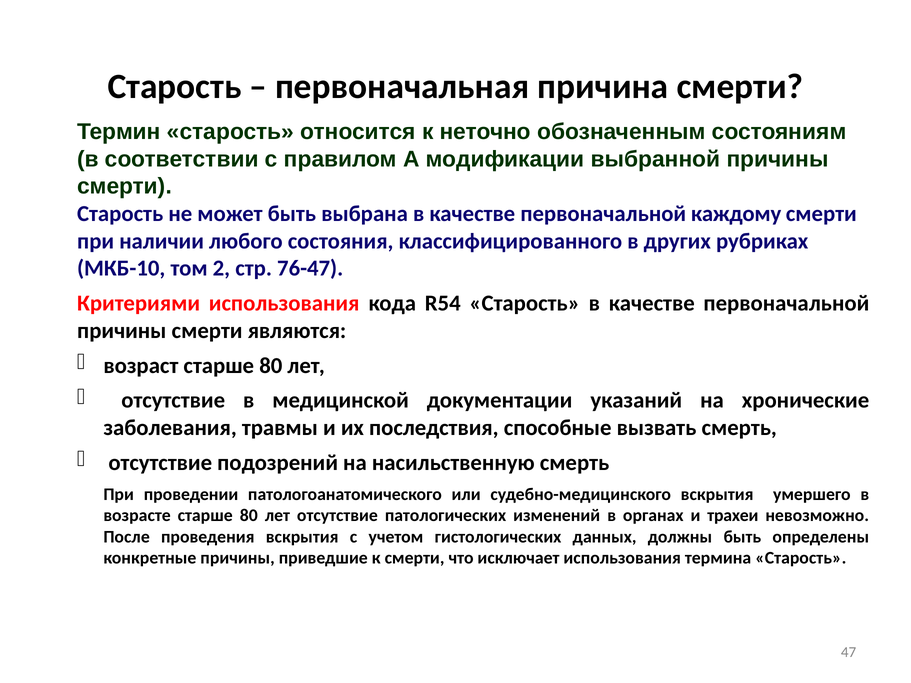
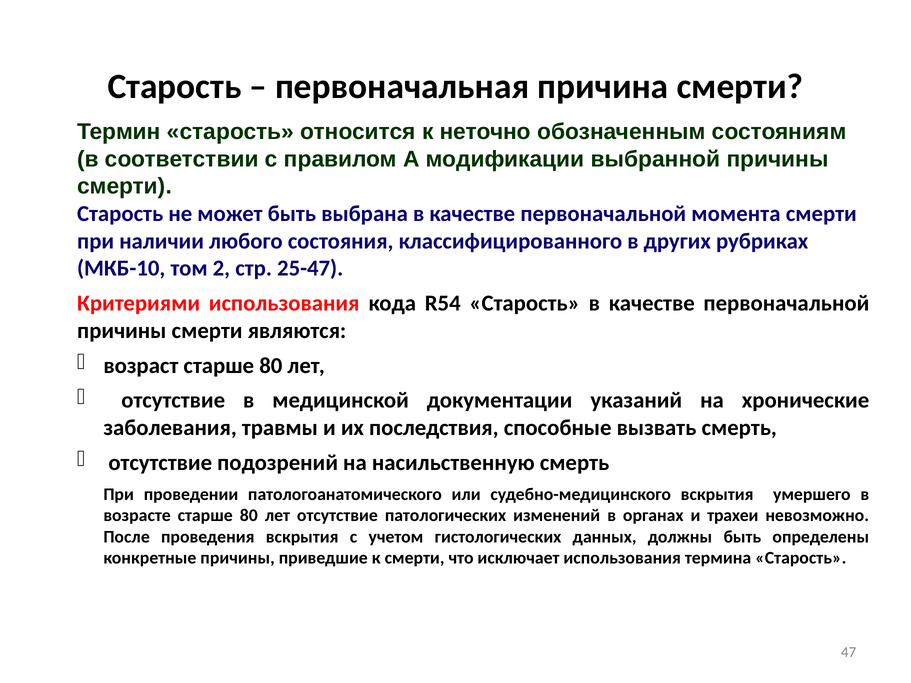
каждому: каждому -> момента (736, 214)
76-47: 76-47 -> 25-47 (310, 268)
